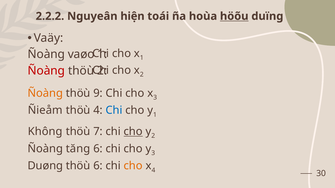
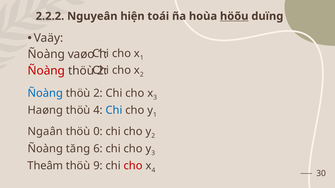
Ñoàng colour: orange -> blue (45, 93)
9: 9 -> 2 (98, 93)
Ñieåm: Ñieåm -> Haøng (45, 111)
Không: Không -> Ngaân (45, 132)
7: 7 -> 0 (98, 132)
cho underline: present -> none (133, 132)
Duøng: Duøng -> Theâm (45, 166)
thöù 6: 6 -> 9 (98, 166)
cho colour: orange -> red (133, 166)
